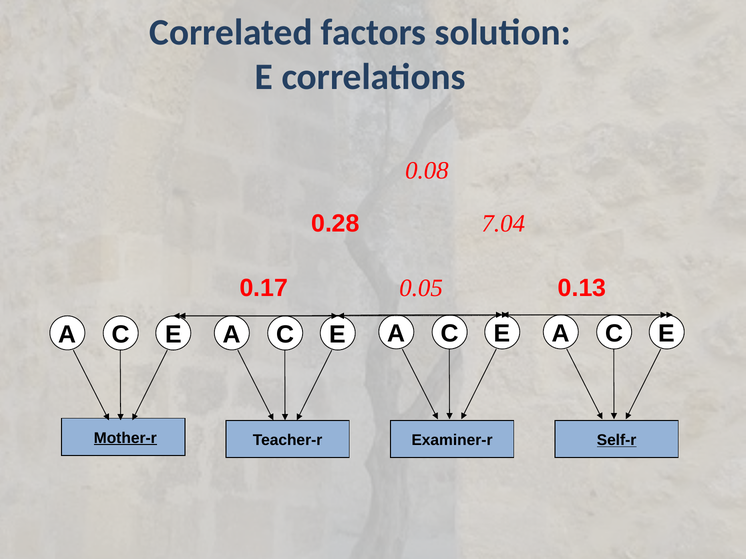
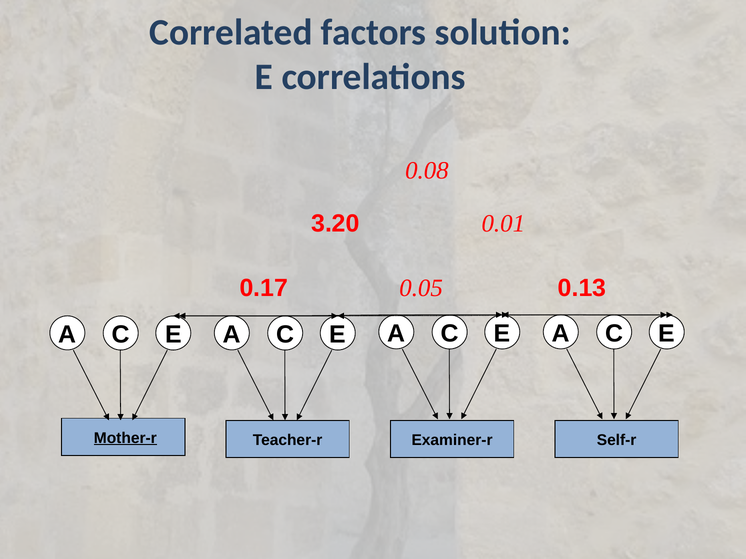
0.28: 0.28 -> 3.20 (335, 224)
7.04: 7.04 -> 0.01 (503, 224)
Self-r underline: present -> none (617, 440)
